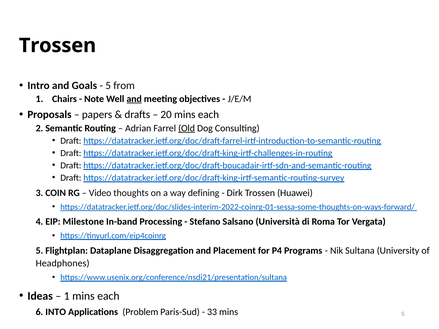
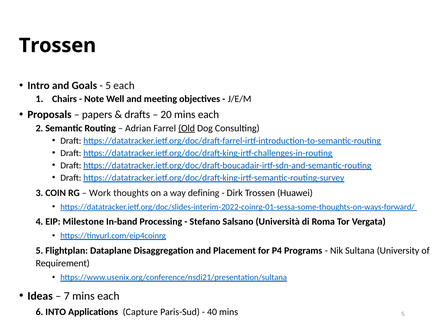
5 from: from -> each (124, 86)
and underline: present -> none (134, 99)
Video: Video -> Work (100, 193)
Headphones: Headphones -> Requirement (63, 264)
1: 1 -> 7 (67, 296)
Problem: Problem -> Capture (140, 312)
33: 33 -> 40 (212, 312)
